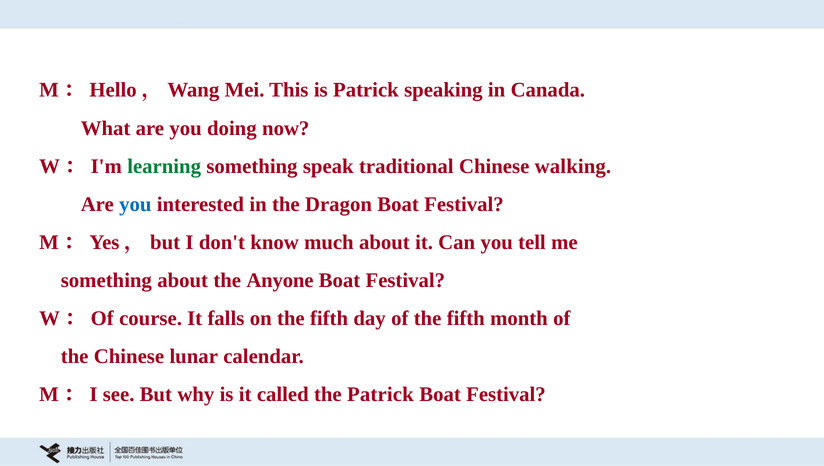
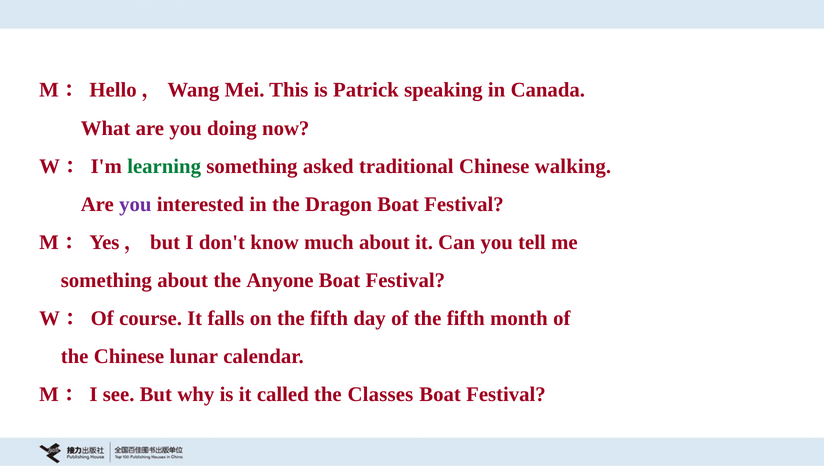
speak: speak -> asked (328, 166)
you colour: blue -> purple (135, 204)
the Patrick: Patrick -> Classes (380, 395)
